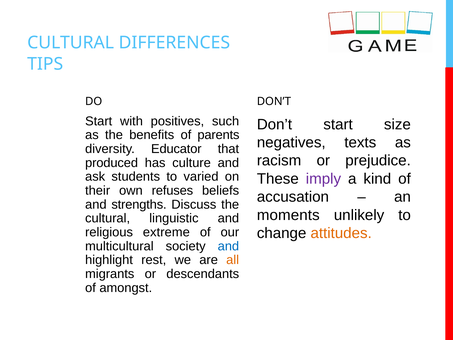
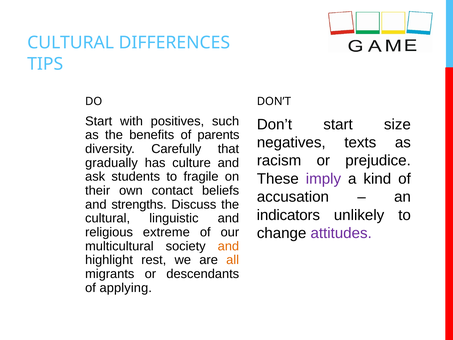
Educator: Educator -> Carefully (176, 149)
produced: produced -> gradually (111, 163)
varied: varied -> fragile (201, 177)
refuses: refuses -> contact (172, 190)
moments: moments -> indicators (288, 215)
attitudes colour: orange -> purple (341, 233)
and colour: blue -> orange (228, 246)
amongst: amongst -> applying (126, 288)
